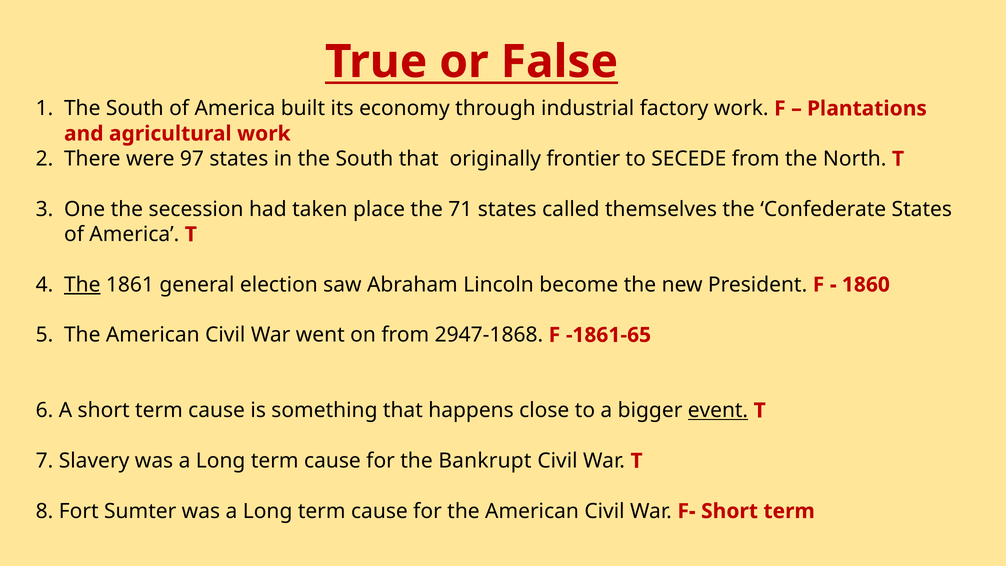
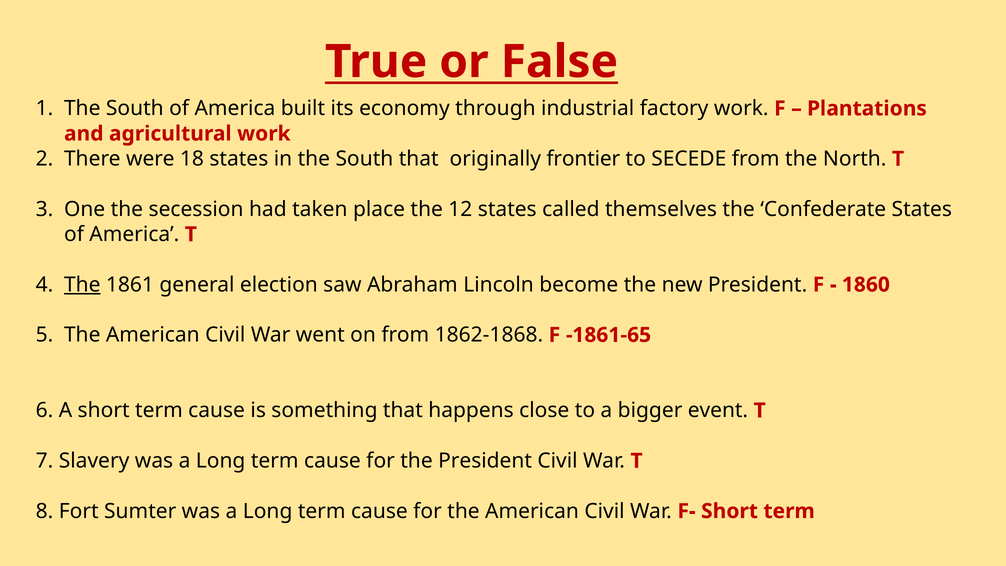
97: 97 -> 18 (192, 159)
71: 71 -> 12 (460, 209)
2947-1868: 2947-1868 -> 1862-1868 (489, 335)
event underline: present -> none (718, 410)
the Bankrupt: Bankrupt -> President (485, 461)
